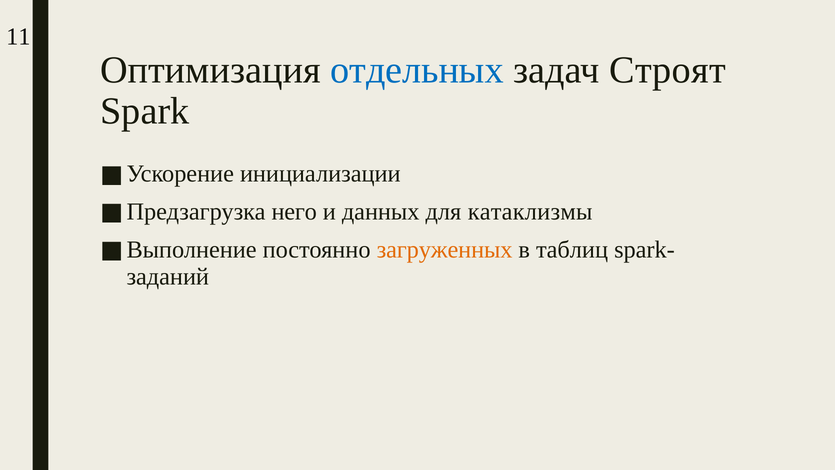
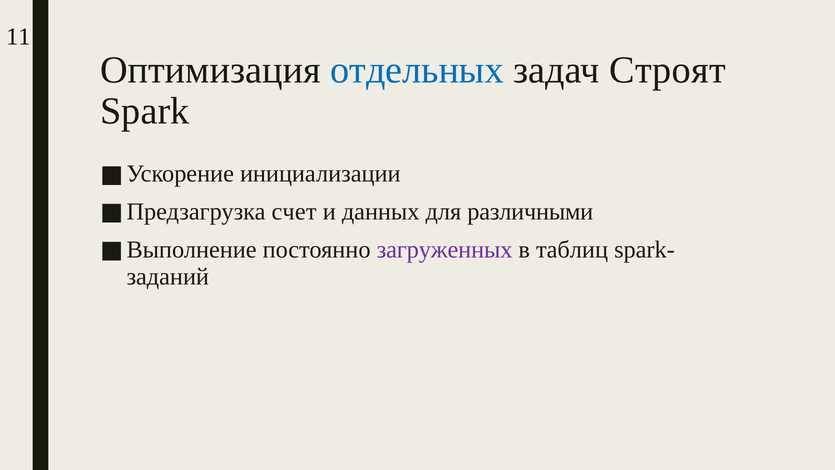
него: него -> счет (294, 211)
катаклизмы: катаклизмы -> различными (530, 211)
загруженных colour: orange -> purple (445, 249)
